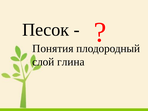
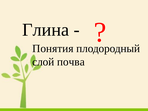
Песок: Песок -> Глина (46, 30)
глина: глина -> почва (71, 62)
